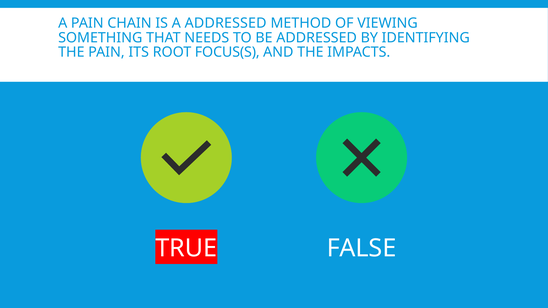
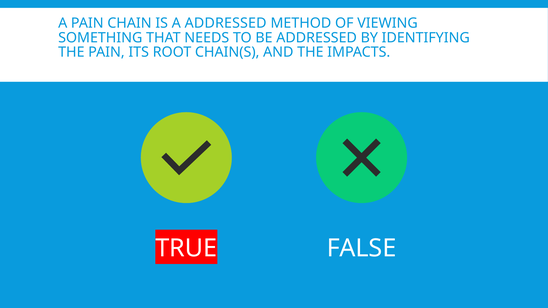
FOCUS(S: FOCUS(S -> CHAIN(S (227, 52)
